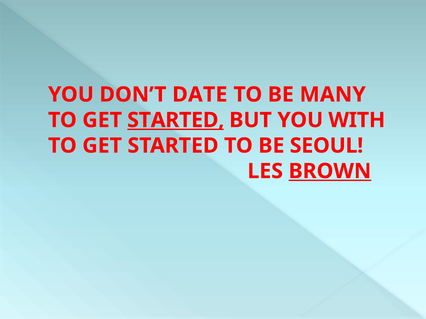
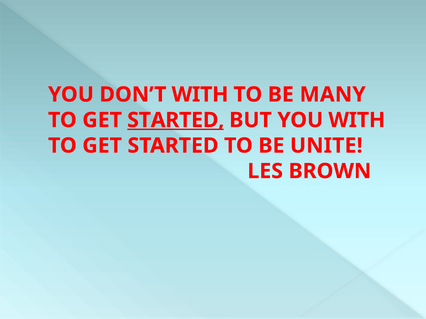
DON’T DATE: DATE -> WITH (200, 95)
SEOUL: SEOUL -> UNITE (326, 146)
BROWN underline: present -> none (330, 171)
